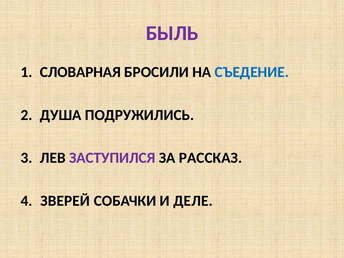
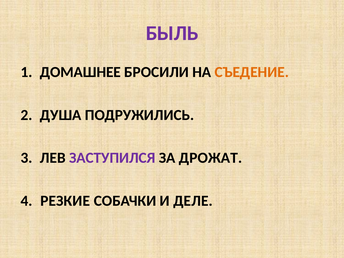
СЛОВАРНАЯ: СЛОВАРНАЯ -> ДОМАШНЕЕ (80, 72)
СЪЕДЕНИЕ colour: blue -> orange (252, 72)
РАССКАЗ: РАССКАЗ -> ДРОЖАТ (211, 158)
ЗВЕРЕЙ: ЗВЕРЕЙ -> РЕЗКИЕ (65, 201)
